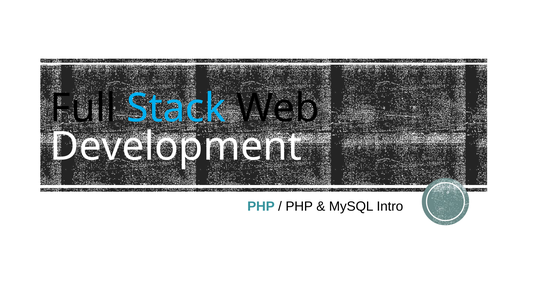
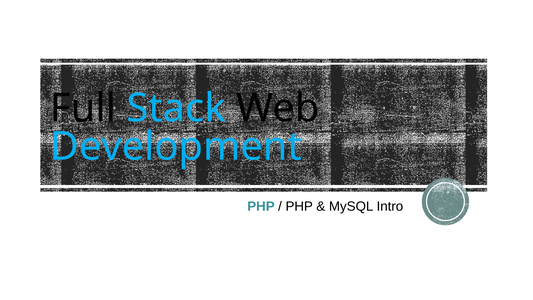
Development colour: white -> light blue (176, 146)
